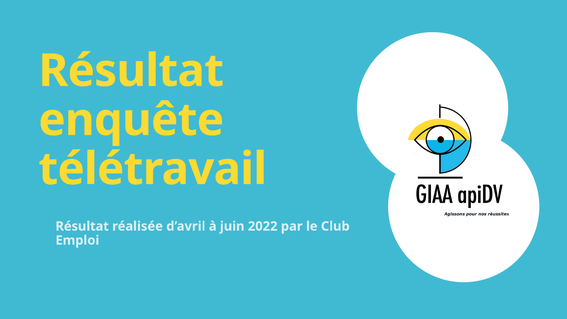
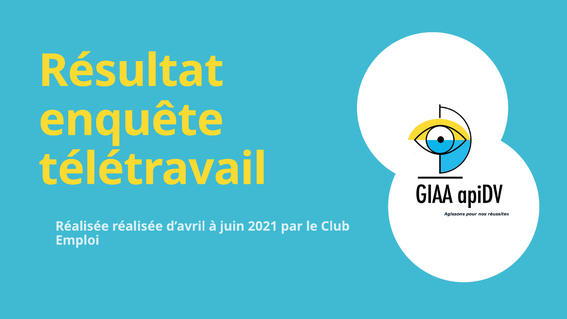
Résultat: Résultat -> Réalisée (82, 226)
2022: 2022 -> 2021 (263, 226)
